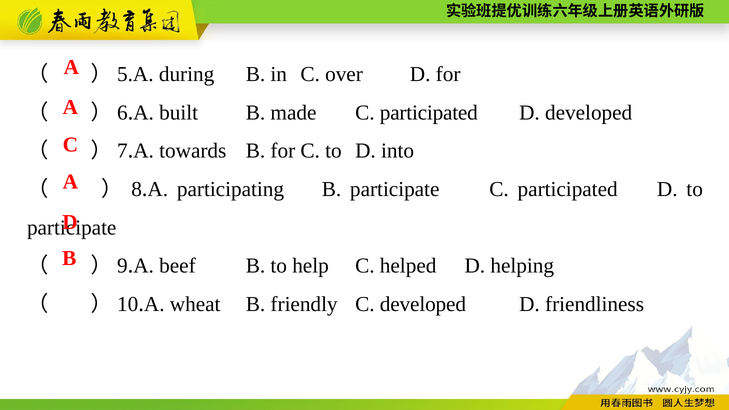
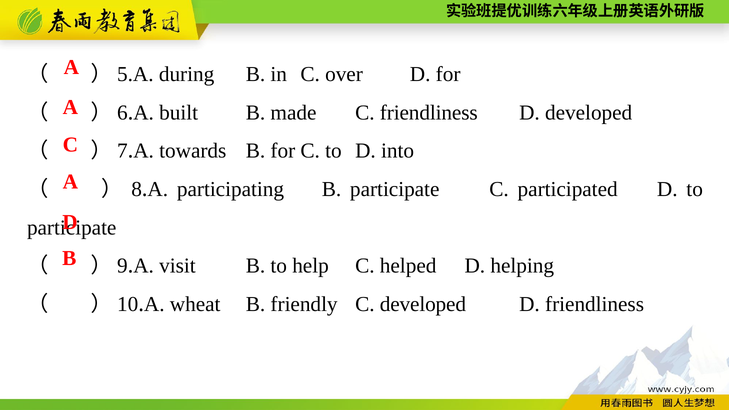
made C participated: participated -> friendliness (429, 113)
beef: beef -> visit (177, 266)
